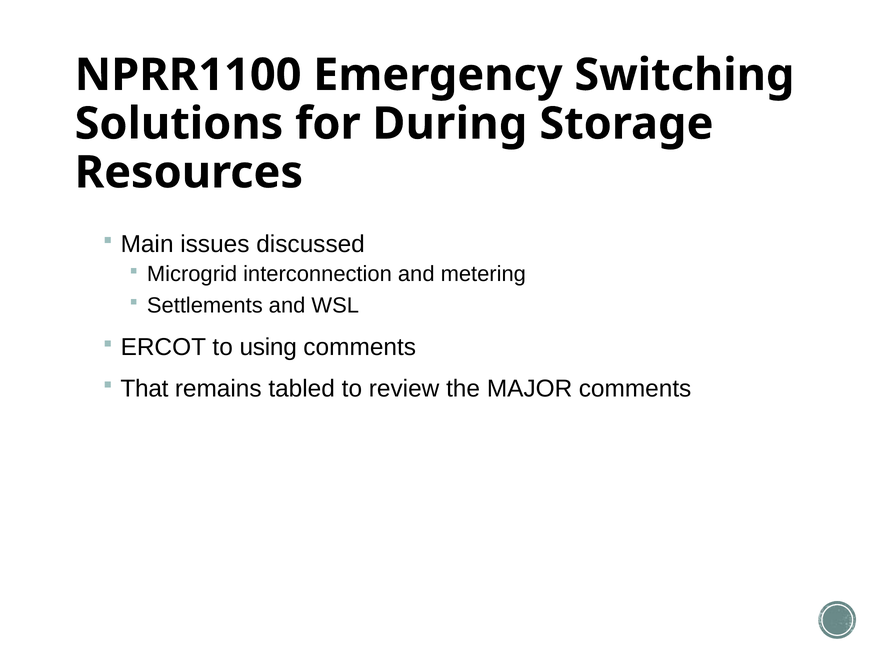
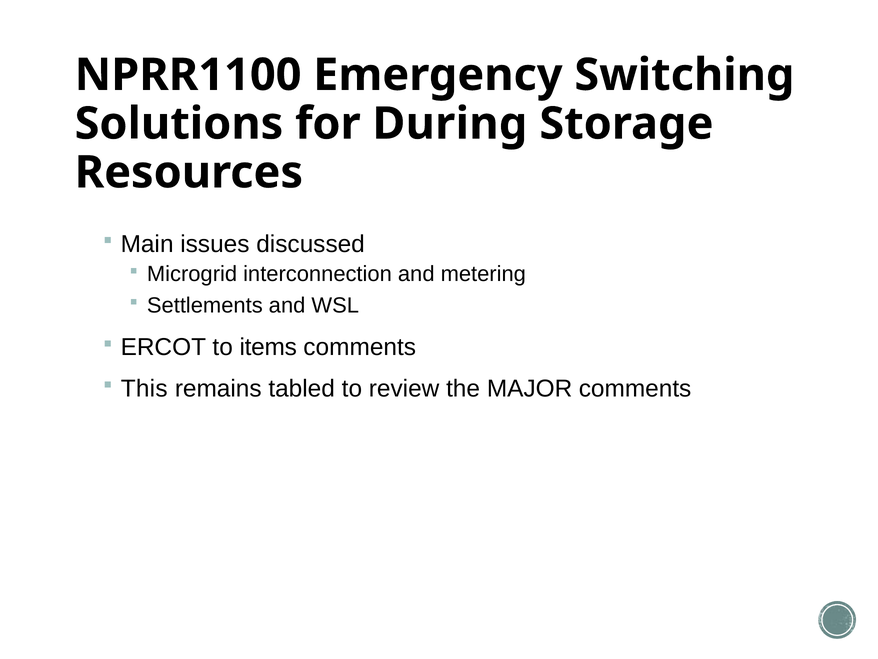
using: using -> items (268, 347)
That: That -> This (144, 388)
